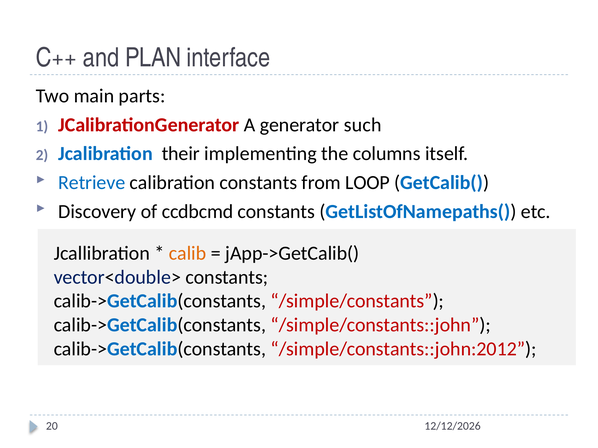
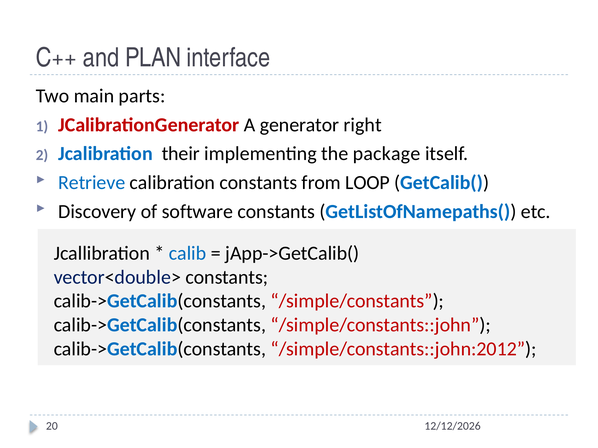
such: such -> right (363, 125)
columns: columns -> package (387, 154)
ccdbcmd: ccdbcmd -> software (197, 212)
calib colour: orange -> blue (188, 254)
